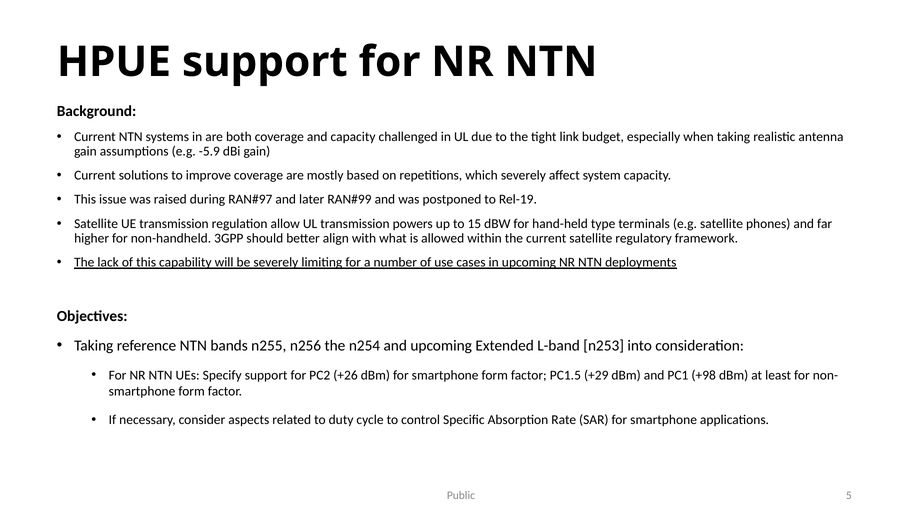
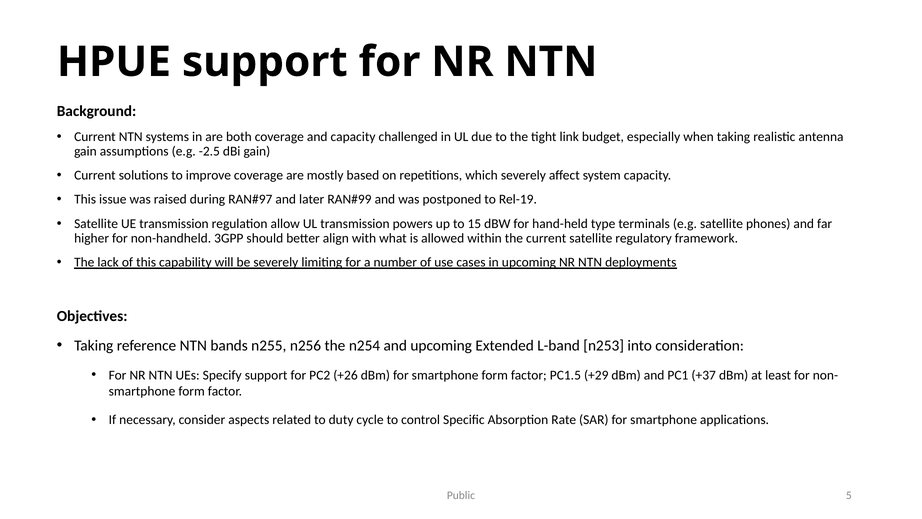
-5.9: -5.9 -> -2.5 (209, 151)
+98: +98 -> +37 (704, 375)
